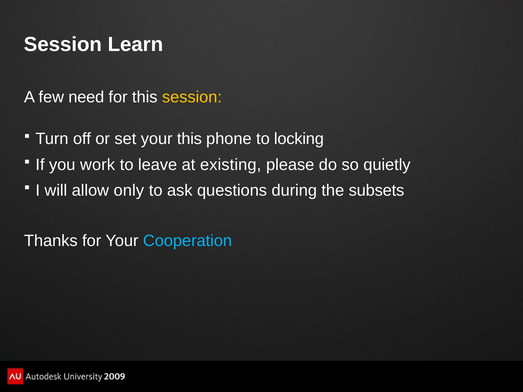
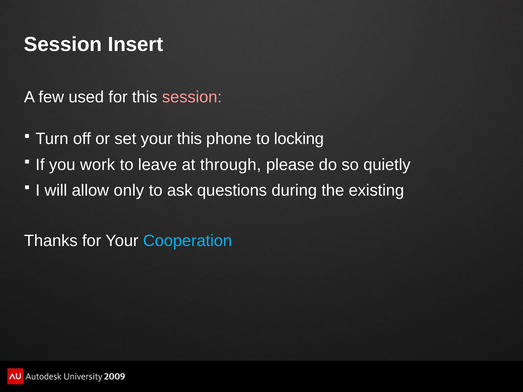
Learn: Learn -> Insert (135, 45)
need: need -> used (86, 97)
session colour: yellow -> pink (192, 97)
existing: existing -> through (231, 165)
subsets: subsets -> existing (376, 190)
